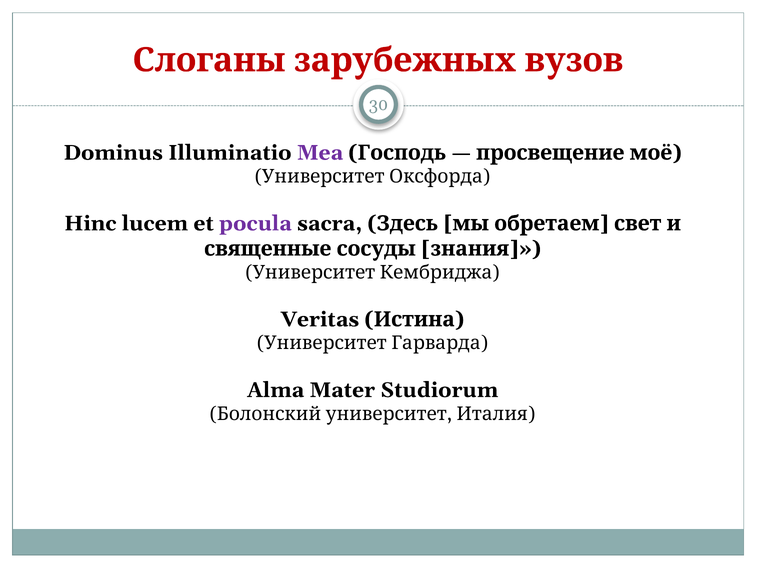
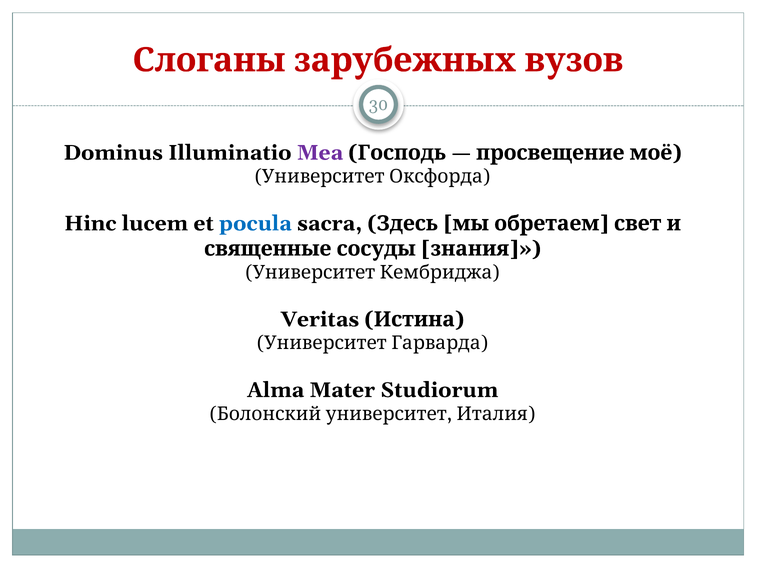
pocula colour: purple -> blue (255, 223)
